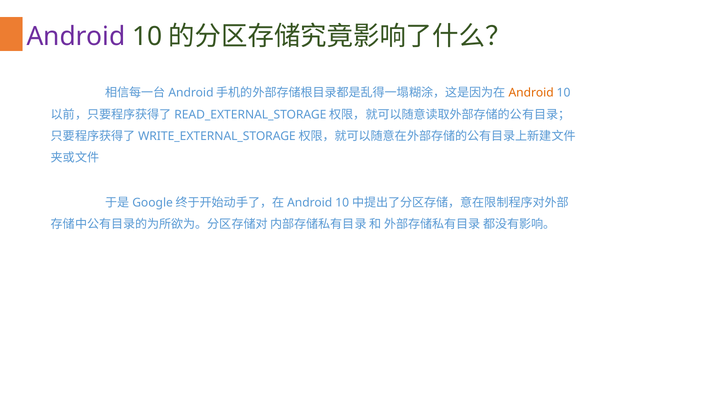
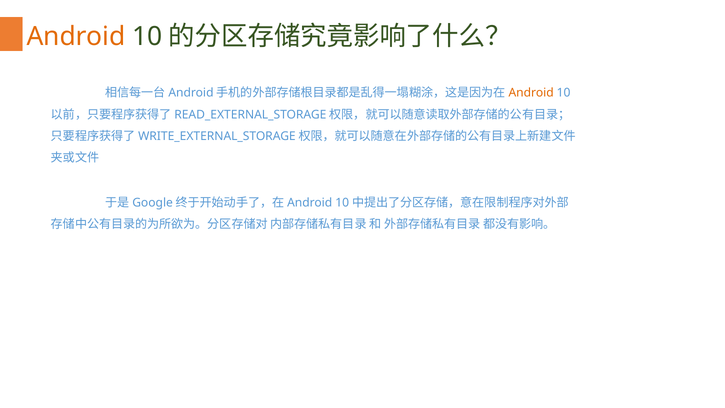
Android colour: purple -> orange (76, 37)
